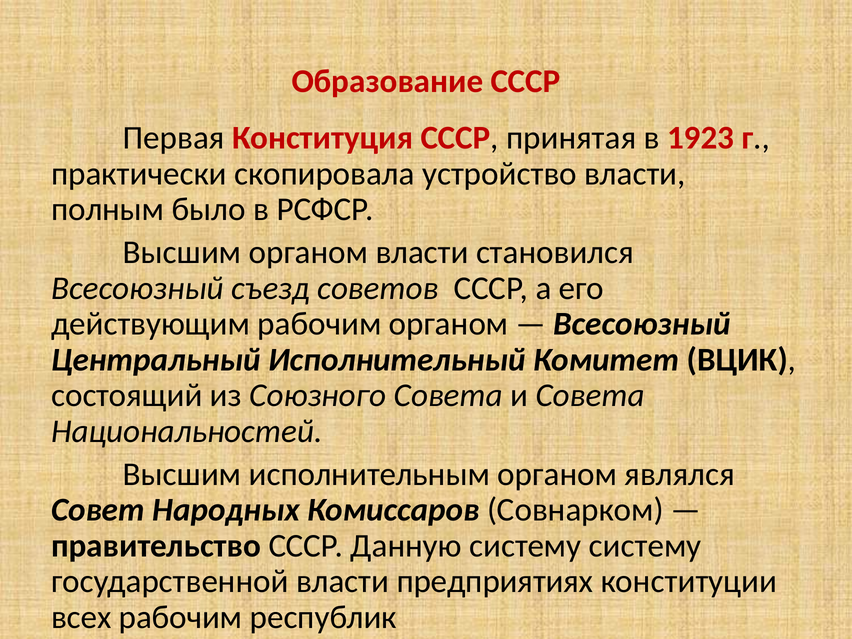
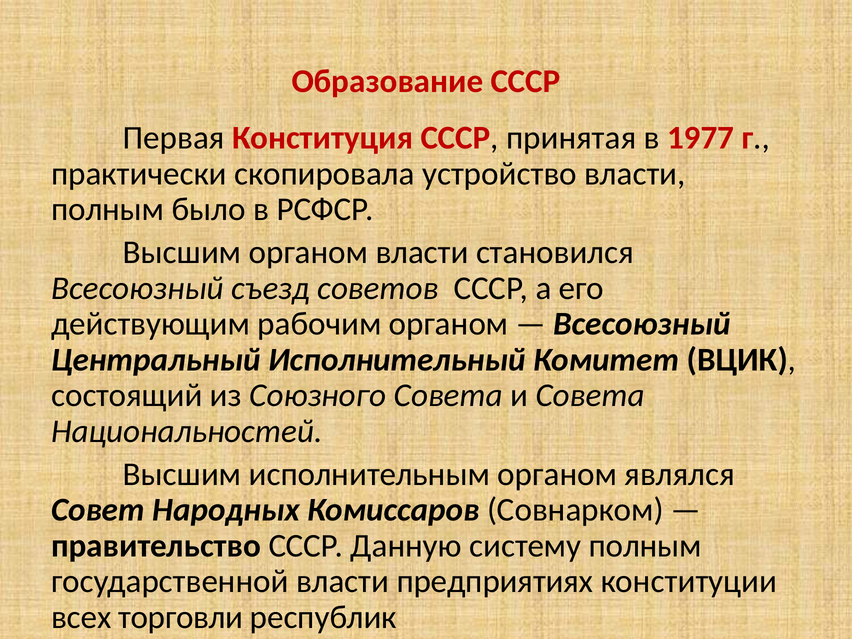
1923: 1923 -> 1977 (701, 138)
систему систему: систему -> полным (645, 546)
всех рабочим: рабочим -> торговли (181, 617)
